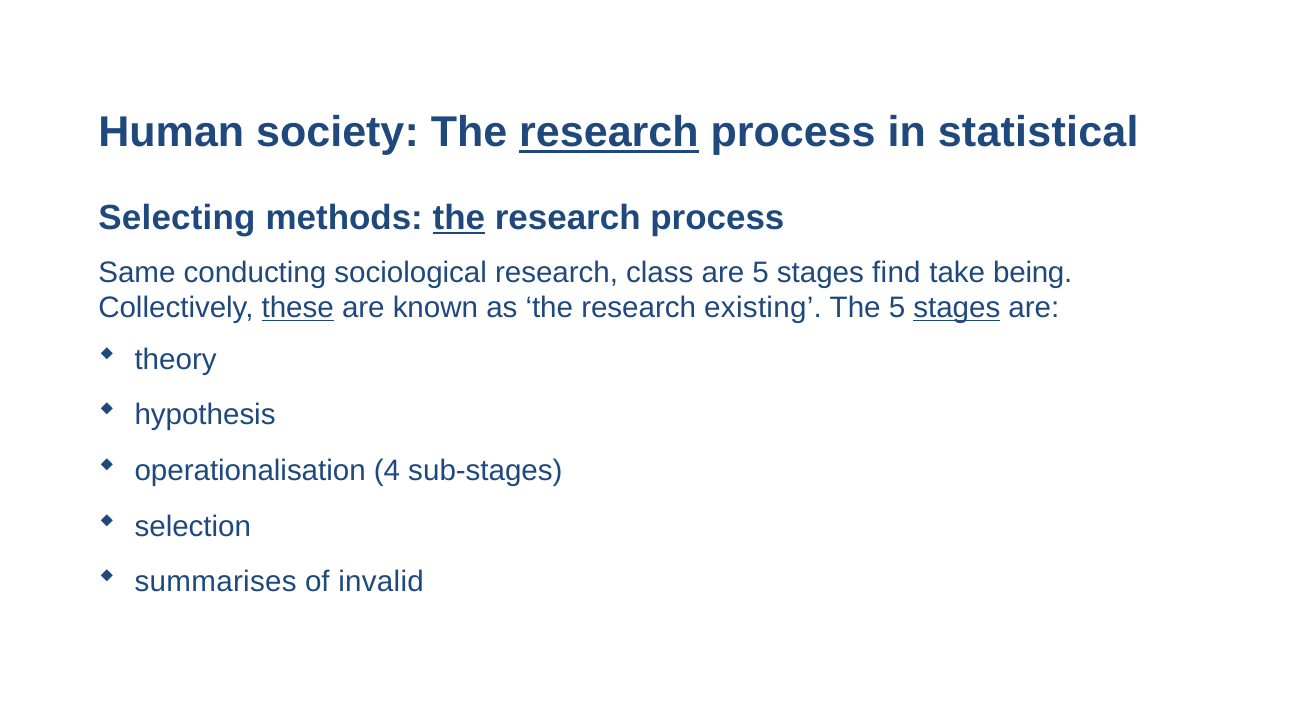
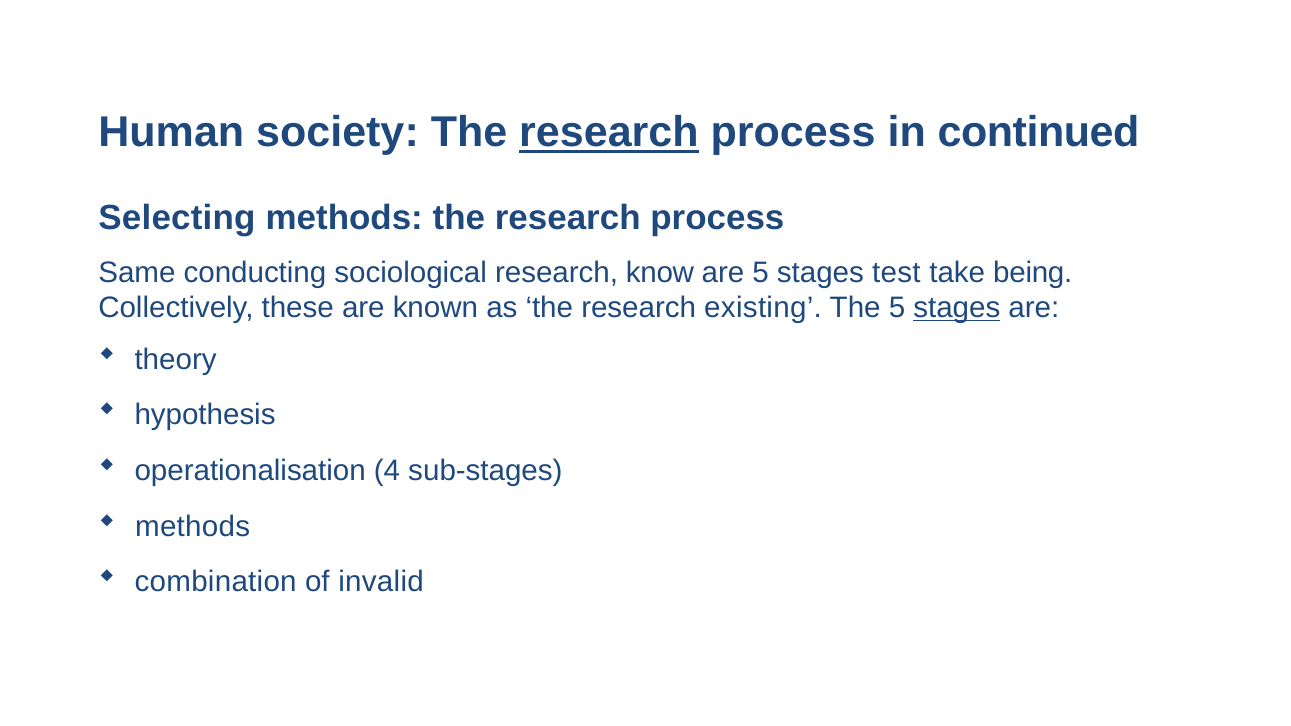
statistical: statistical -> continued (1038, 133)
the underline: present -> none (459, 218)
class: class -> know (660, 272)
find: find -> test (896, 272)
these underline: present -> none (298, 308)
selection: selection -> methods (193, 526)
summarises: summarises -> combination (216, 582)
